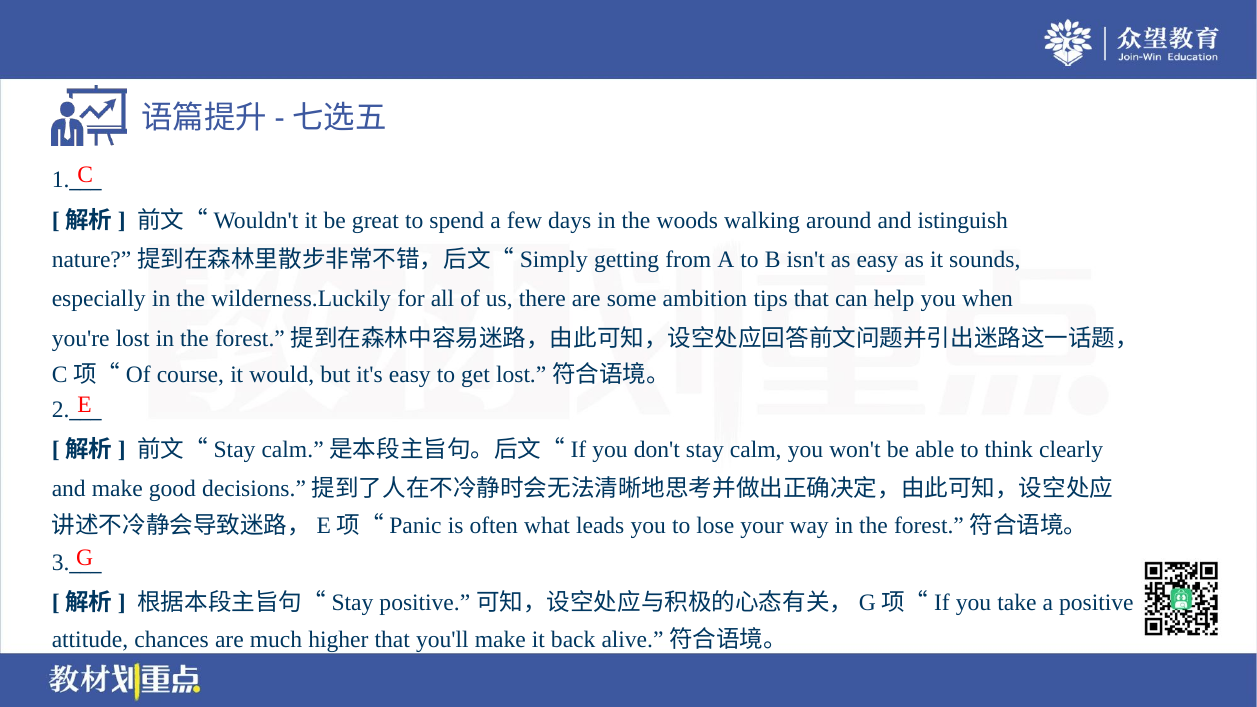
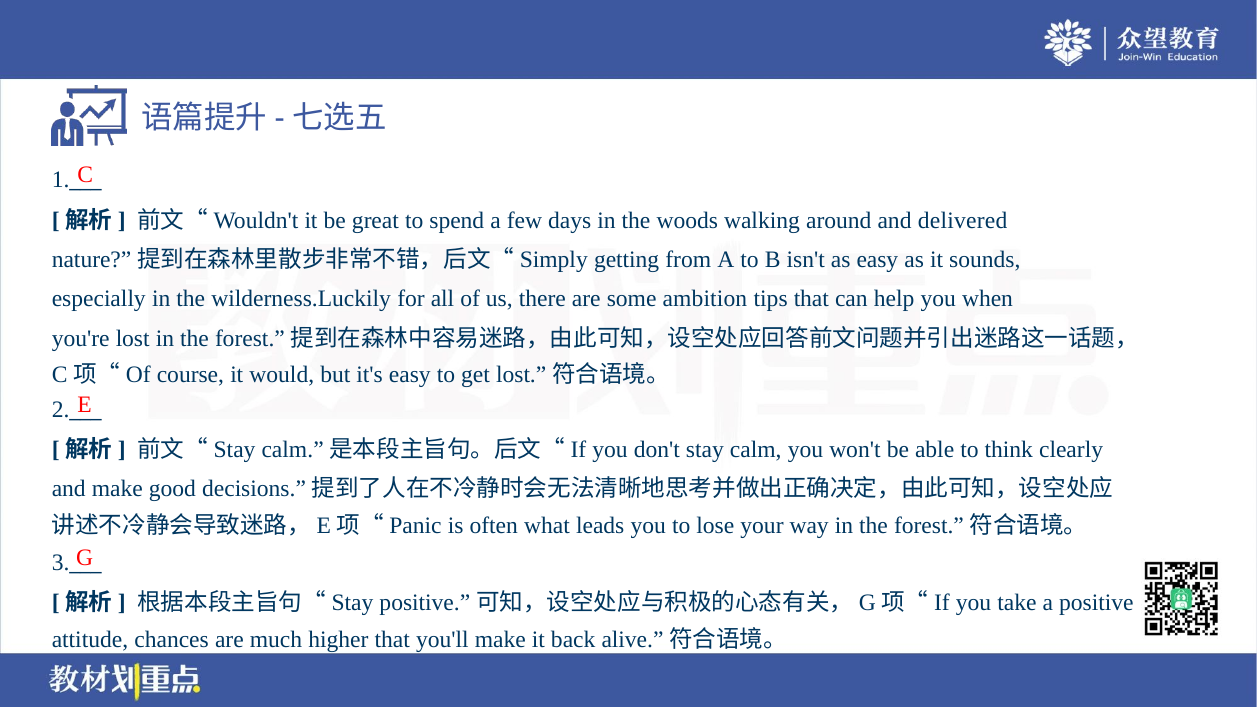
istinguish: istinguish -> delivered (963, 221)
